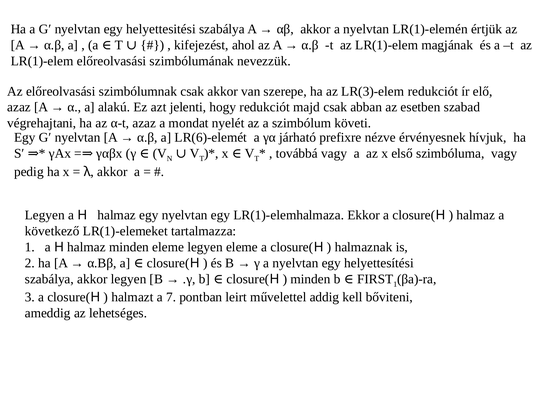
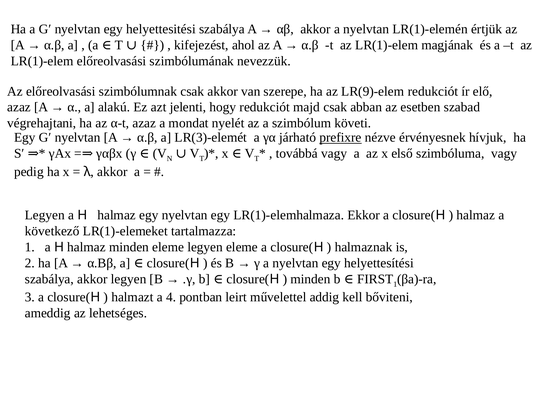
LR(3)-elem: LR(3)-elem -> LR(9)-elem (373, 91)
LR(6)-elemét: LR(6)-elemét -> LR(3)-elemét (211, 138)
prefixre underline: none -> present (340, 138)
7: 7 -> 4 (171, 298)
